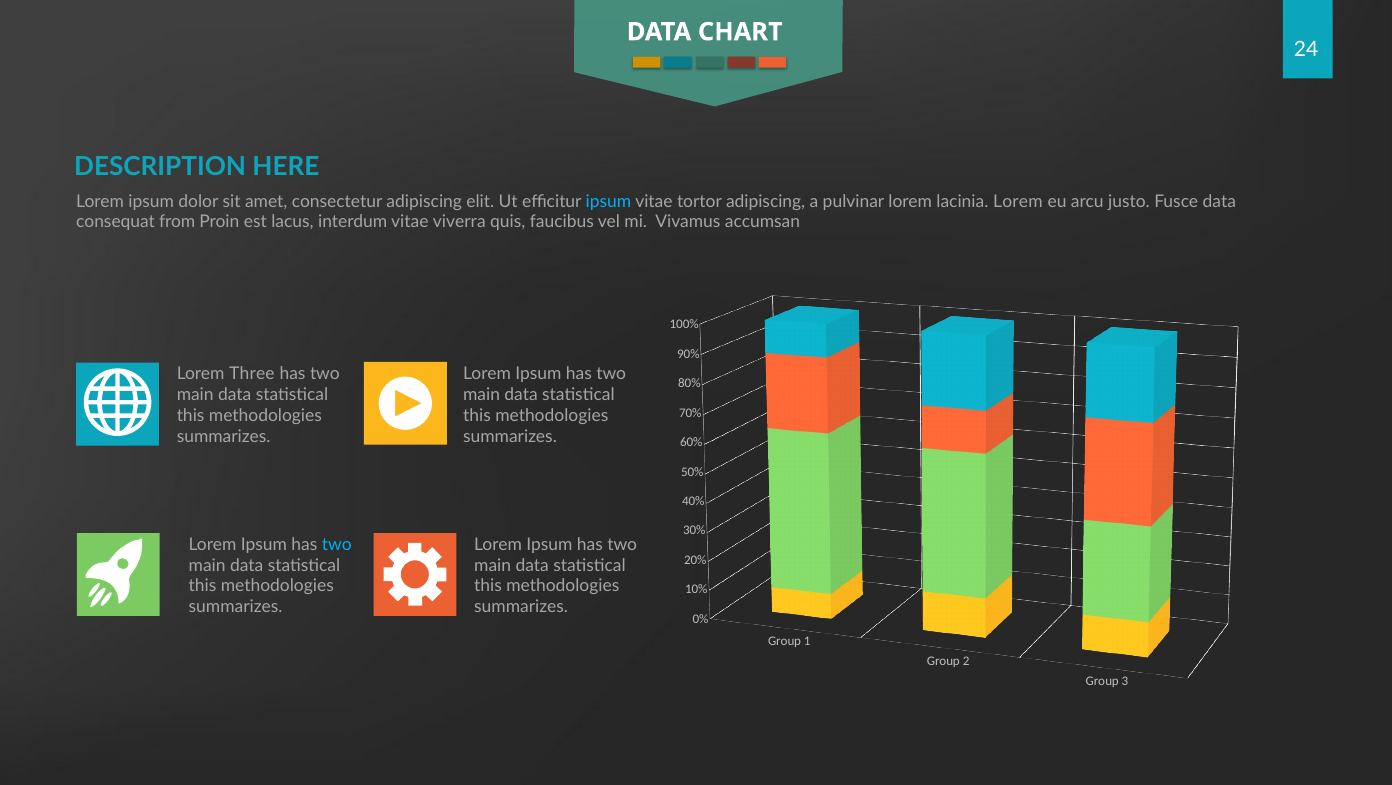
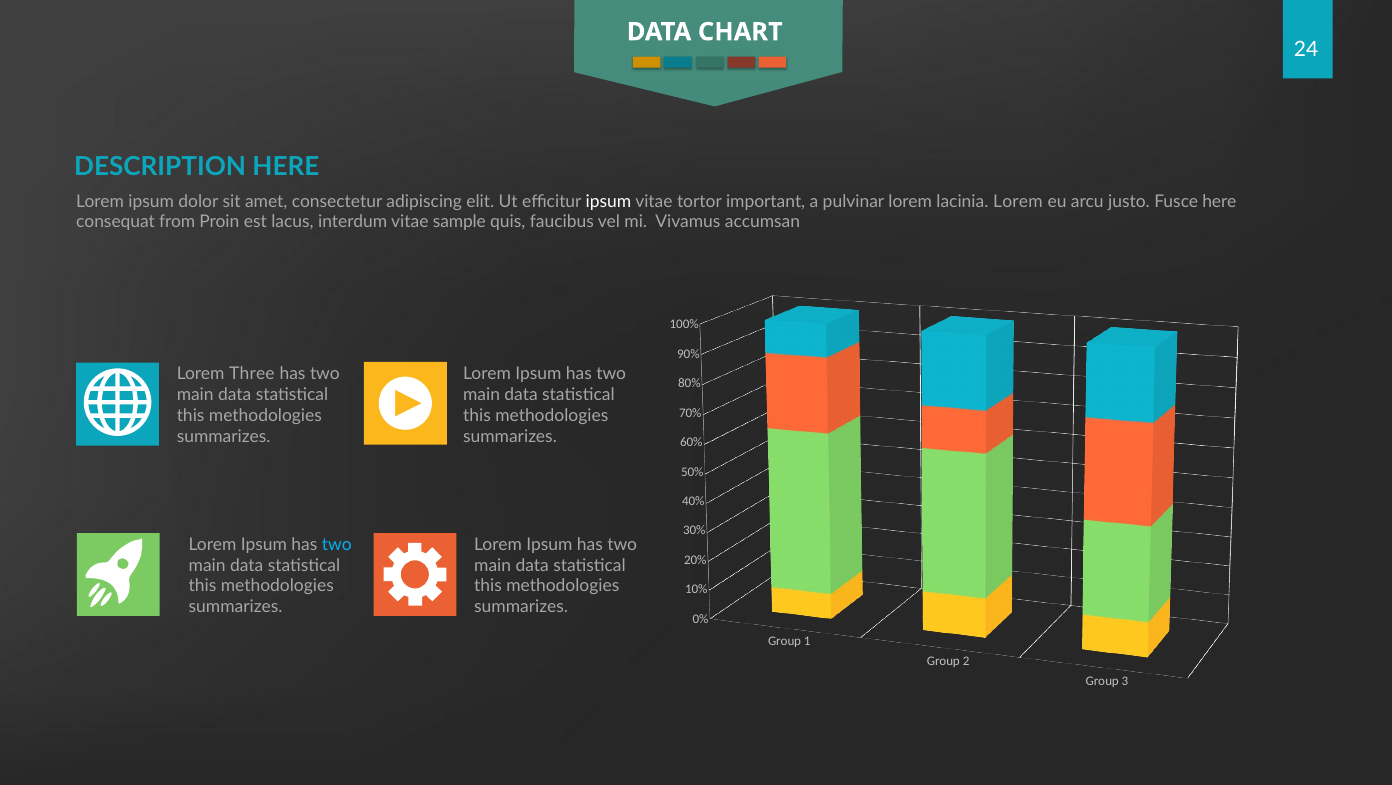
ipsum colour: light blue -> white (608, 201)
tortor adipiscing: adipiscing -> important (766, 201)
Fusce data: data -> here (1219, 201)
viverra: viverra -> sample (459, 222)
